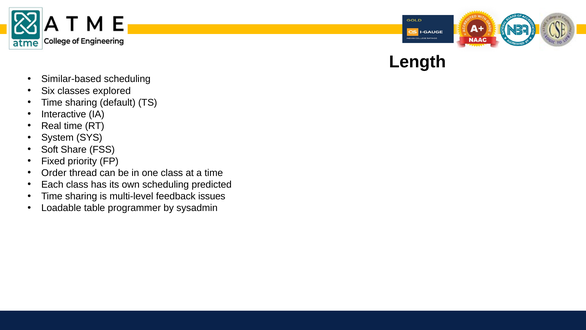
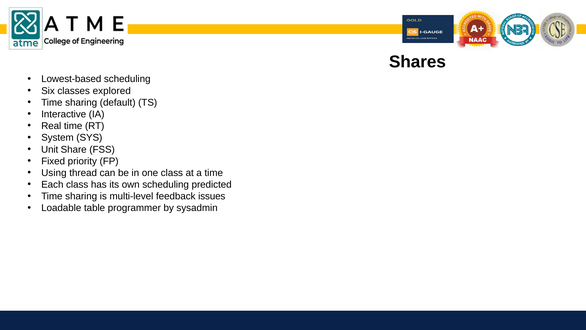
Length: Length -> Shares (417, 62)
Similar-based: Similar-based -> Lowest-based (71, 79)
Soft: Soft -> Unit (50, 149)
Order: Order -> Using (54, 173)
